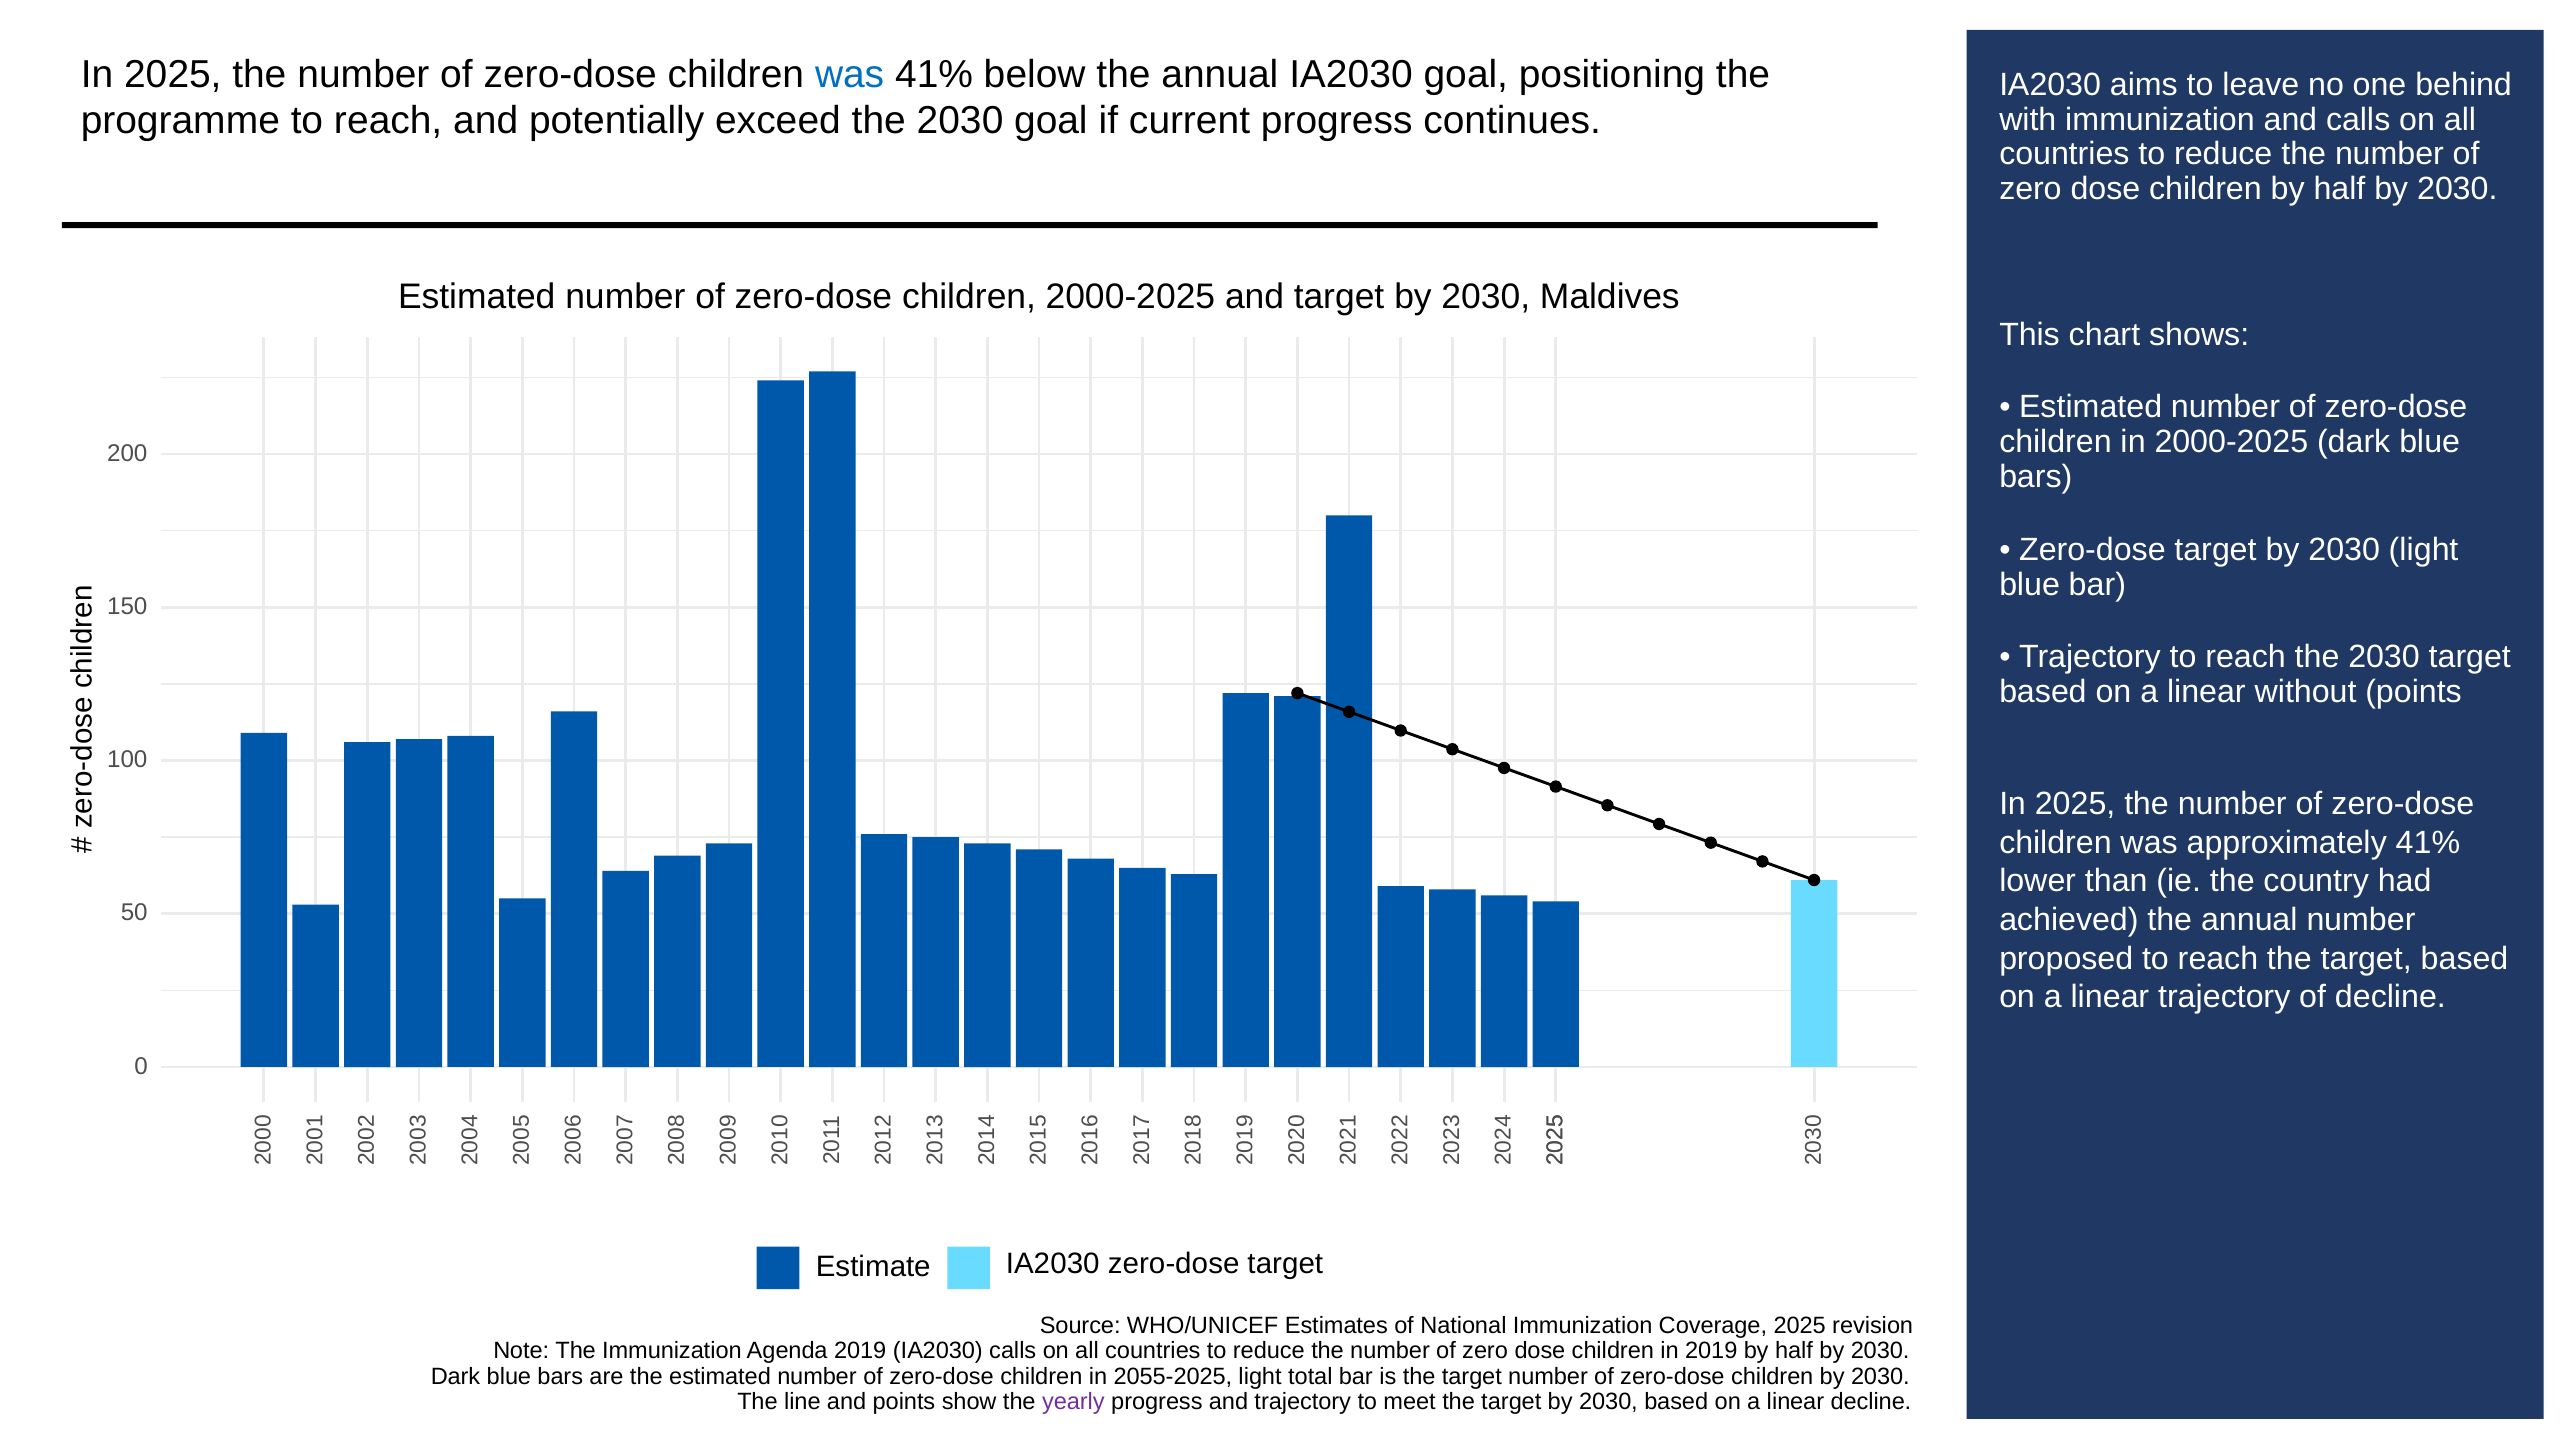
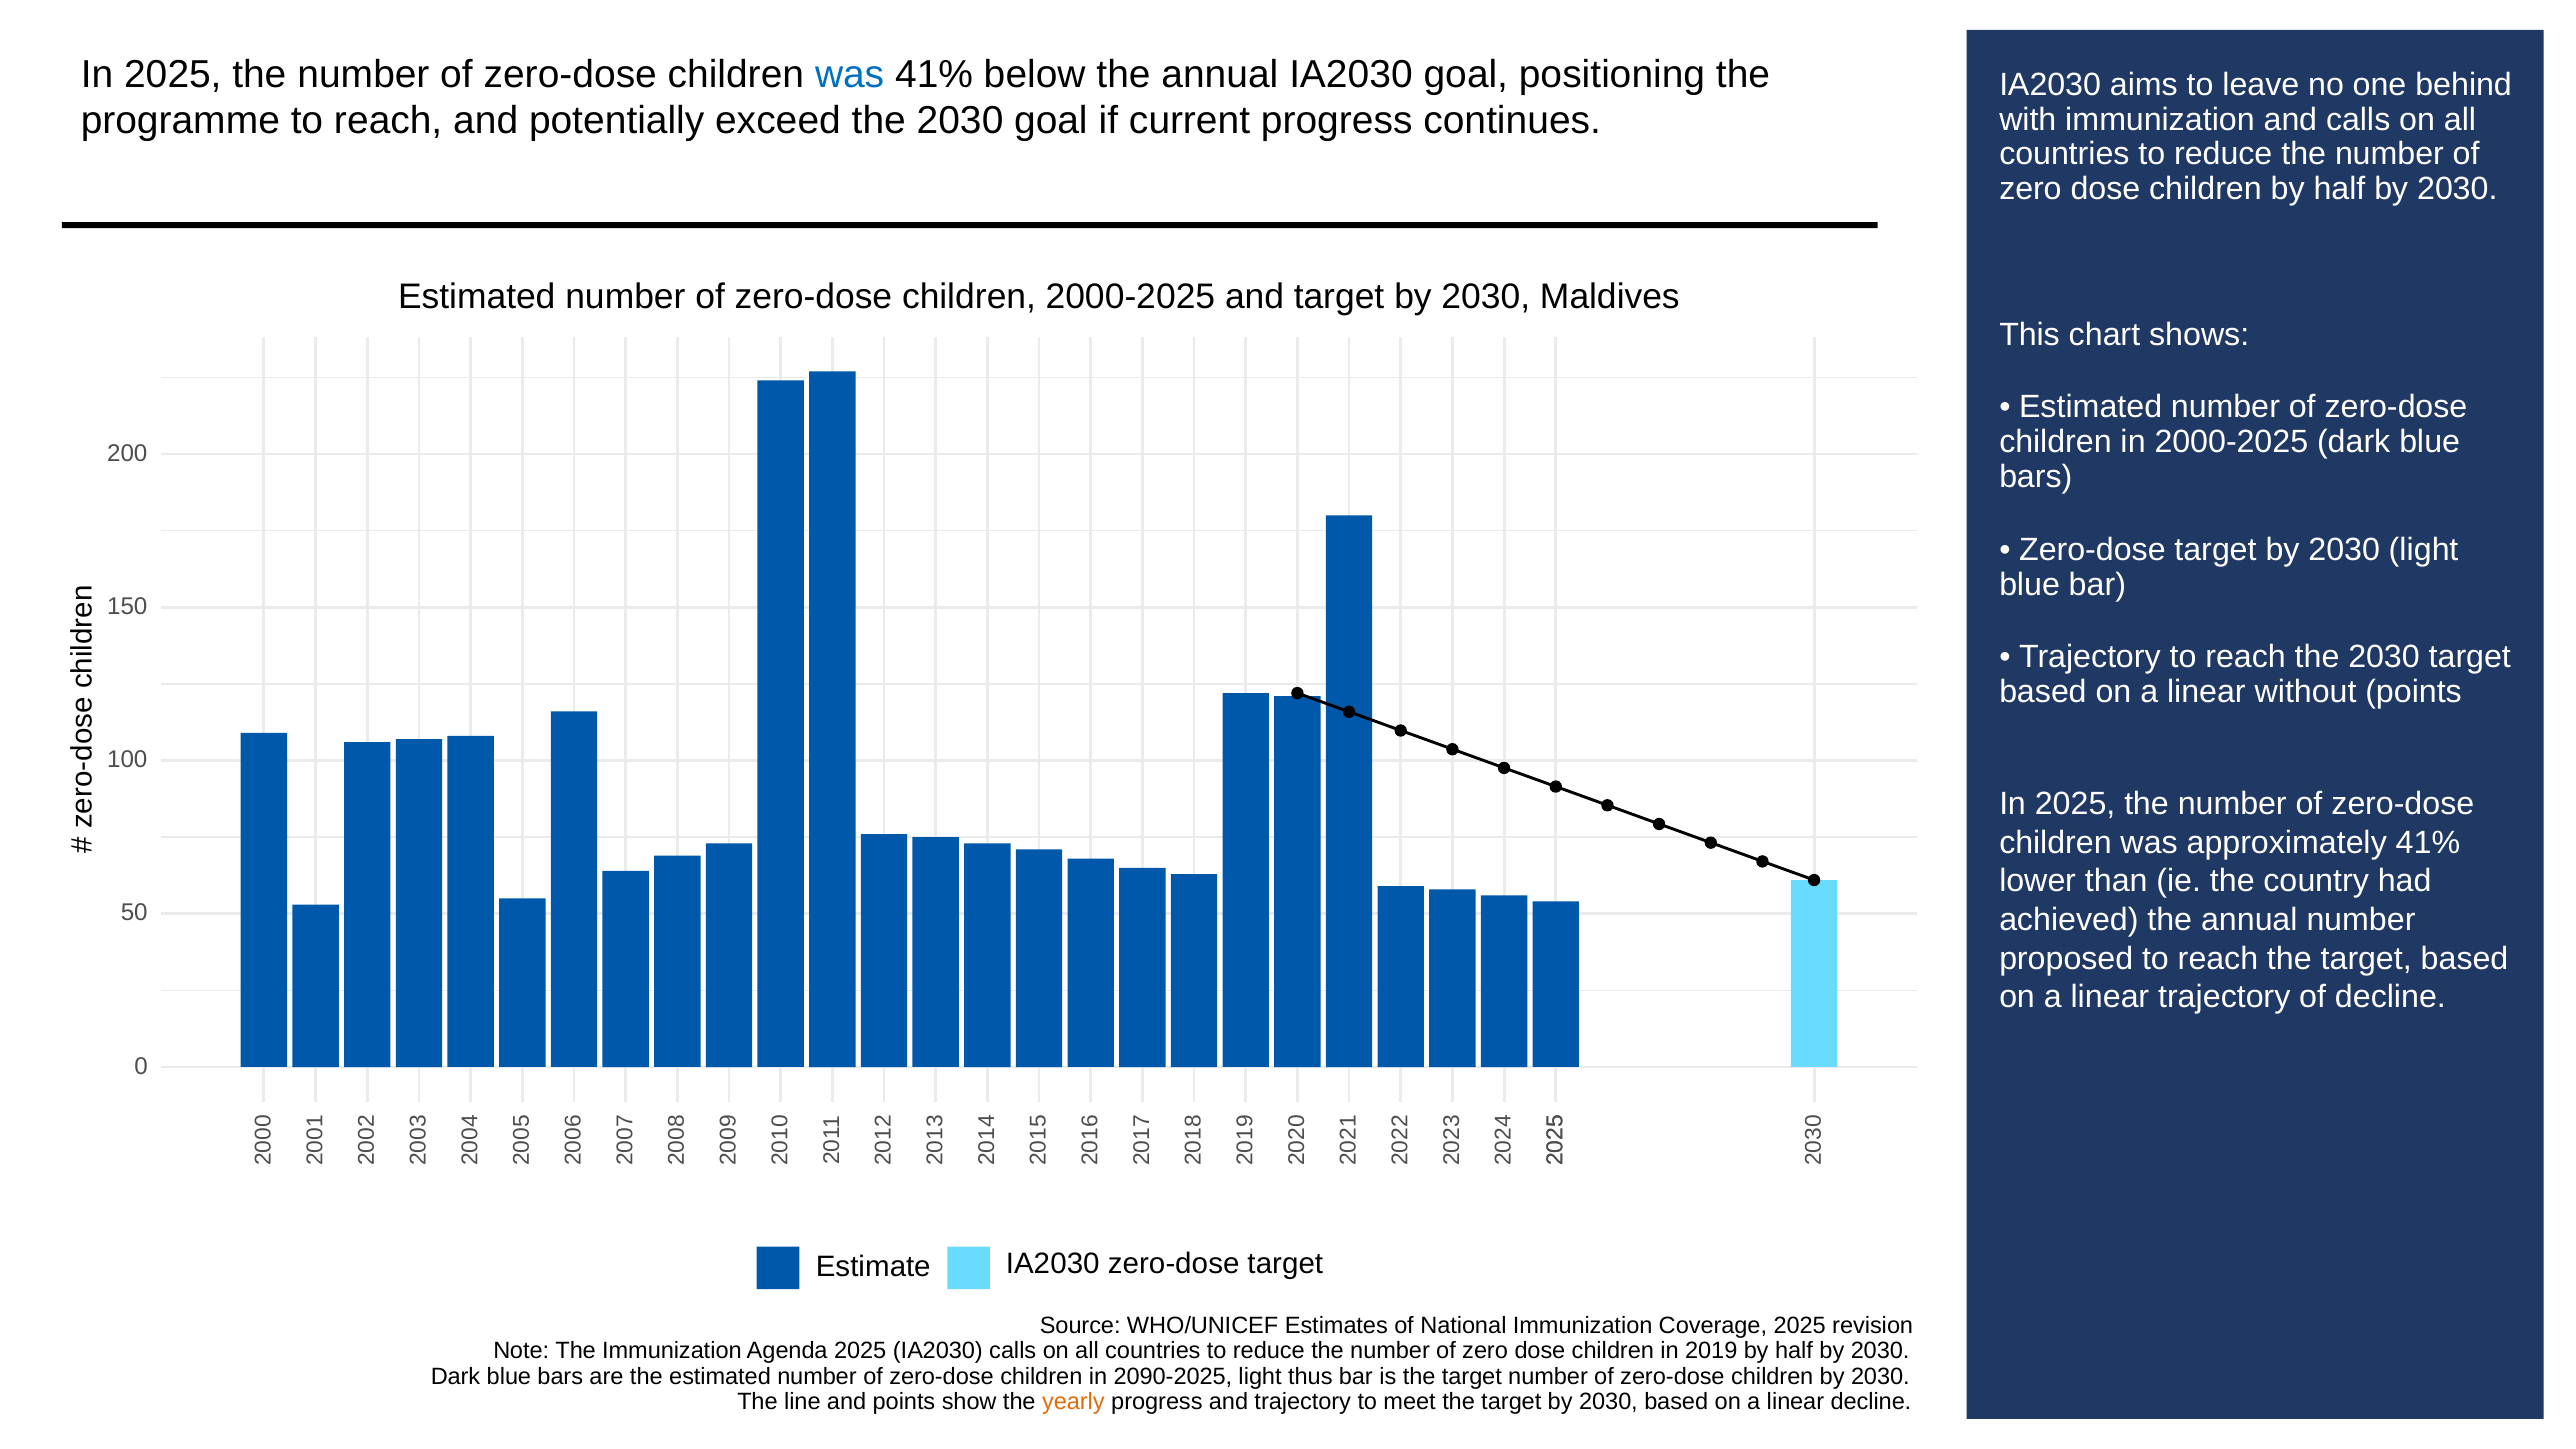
Agenda 2019: 2019 -> 2025 (860, 1351)
2055-2025: 2055-2025 -> 2090-2025 (1173, 1377)
total: total -> thus (1310, 1377)
yearly colour: purple -> orange (1073, 1402)
